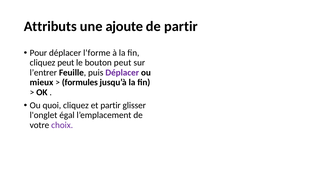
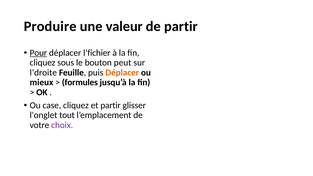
Attributs: Attributs -> Produire (50, 26)
ajoute: ajoute -> valeur (124, 26)
Pour underline: none -> present (38, 53)
l’forme: l’forme -> l’fichier (97, 53)
cliquez peut: peut -> sous (66, 63)
l’entrer: l’entrer -> l’droite (43, 73)
Déplacer colour: purple -> orange (122, 73)
quoi: quoi -> case (52, 105)
égal: égal -> tout (67, 115)
